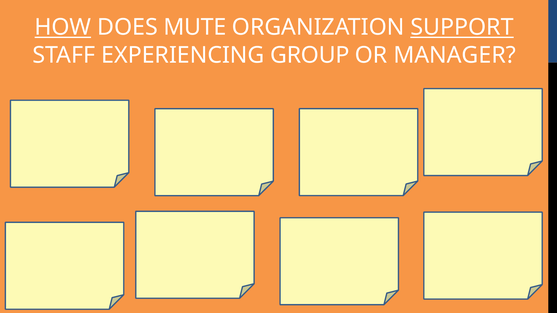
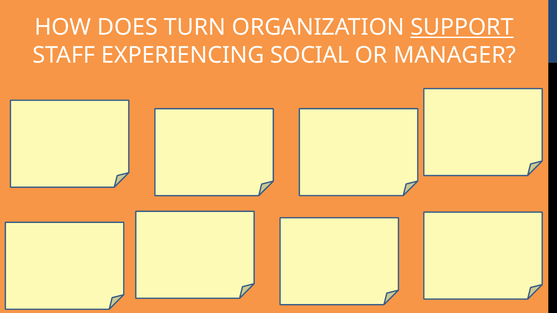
HOW underline: present -> none (63, 27)
MUTE: MUTE -> TURN (195, 27)
GROUP: GROUP -> SOCIAL (310, 55)
